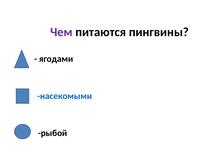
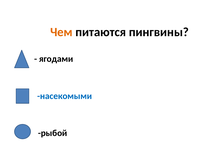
Чем colour: purple -> orange (61, 32)
